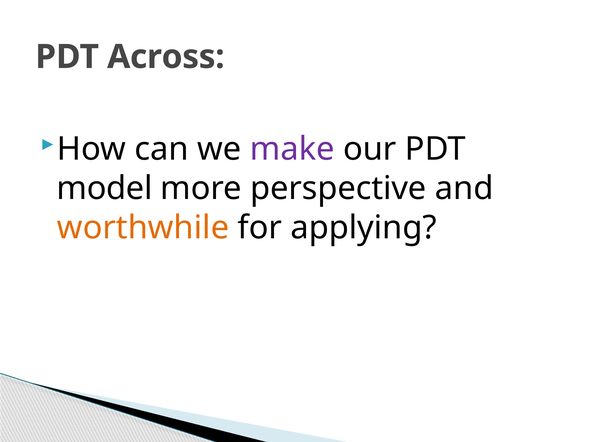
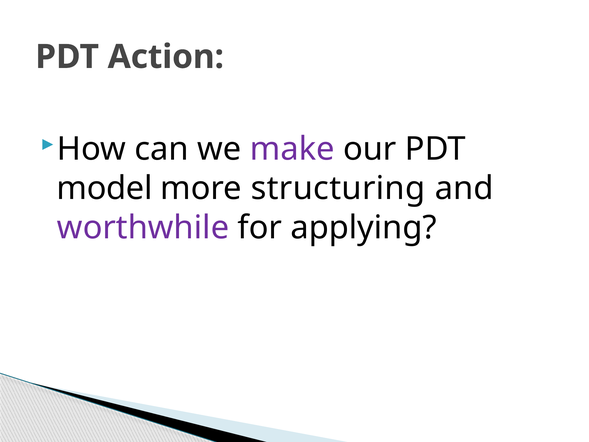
Across: Across -> Action (166, 57)
perspective: perspective -> structuring (338, 188)
worthwhile colour: orange -> purple (143, 228)
